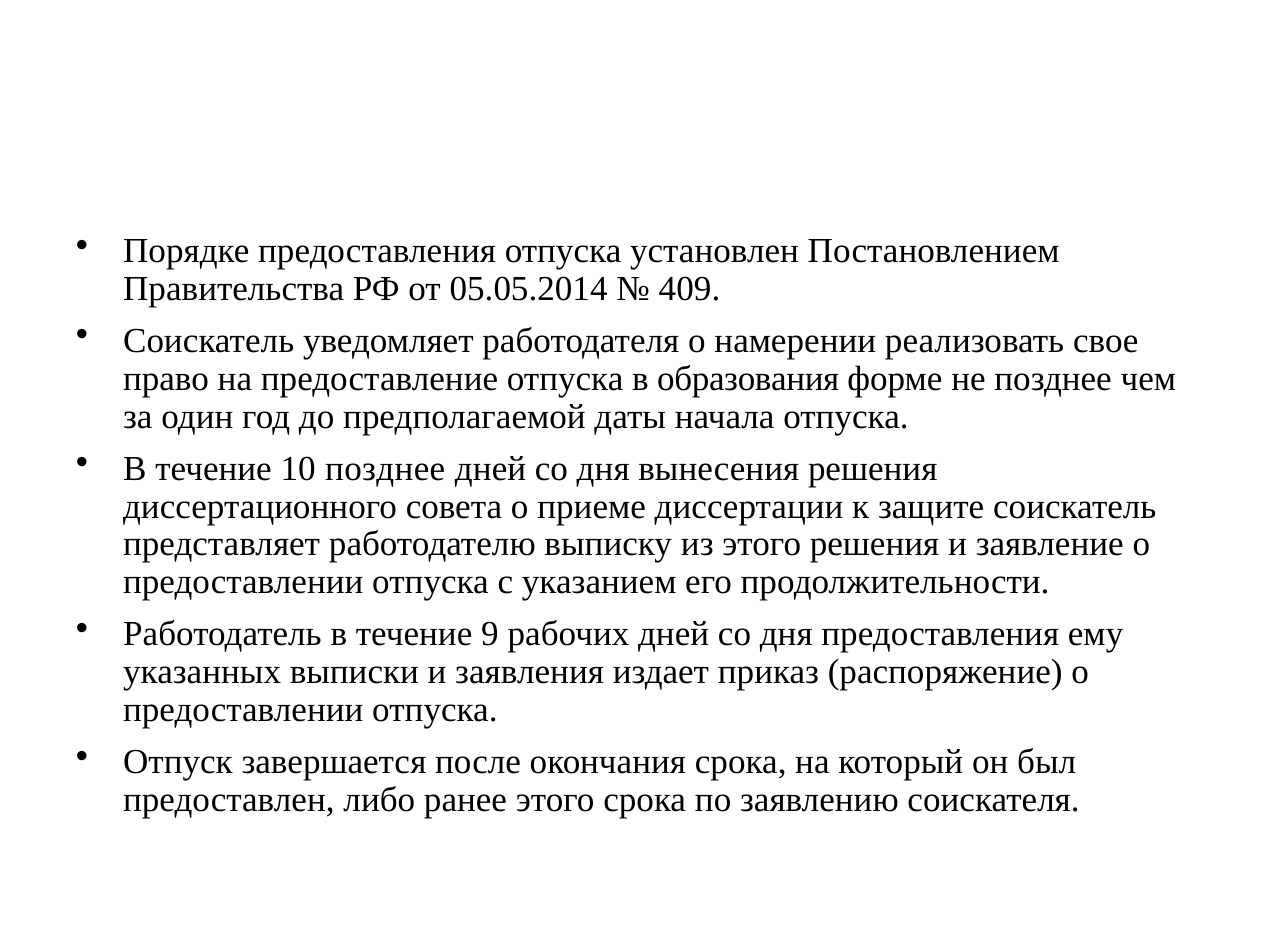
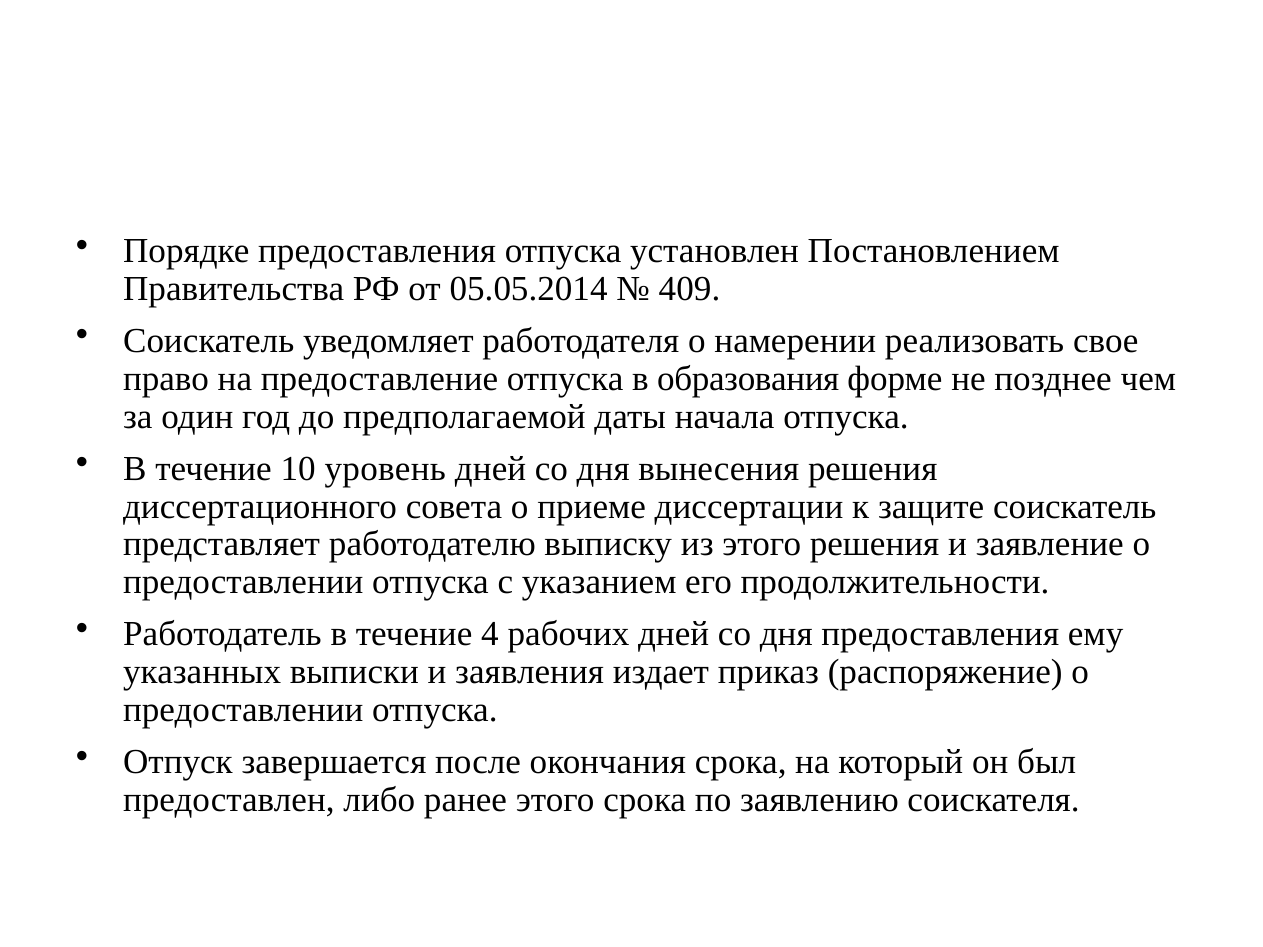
10 позднее: позднее -> уровень (385, 469)
9: 9 -> 4 (490, 635)
